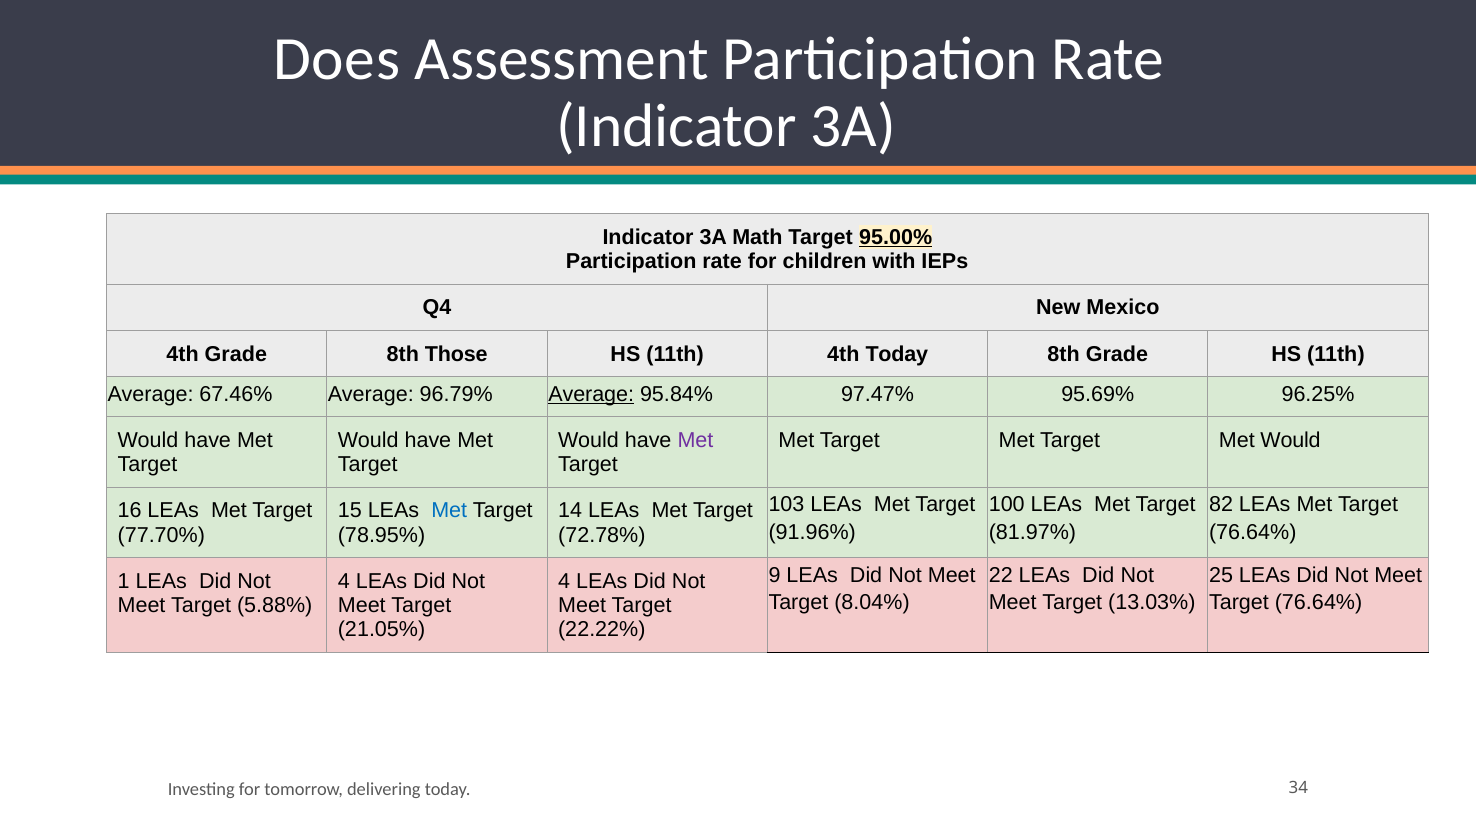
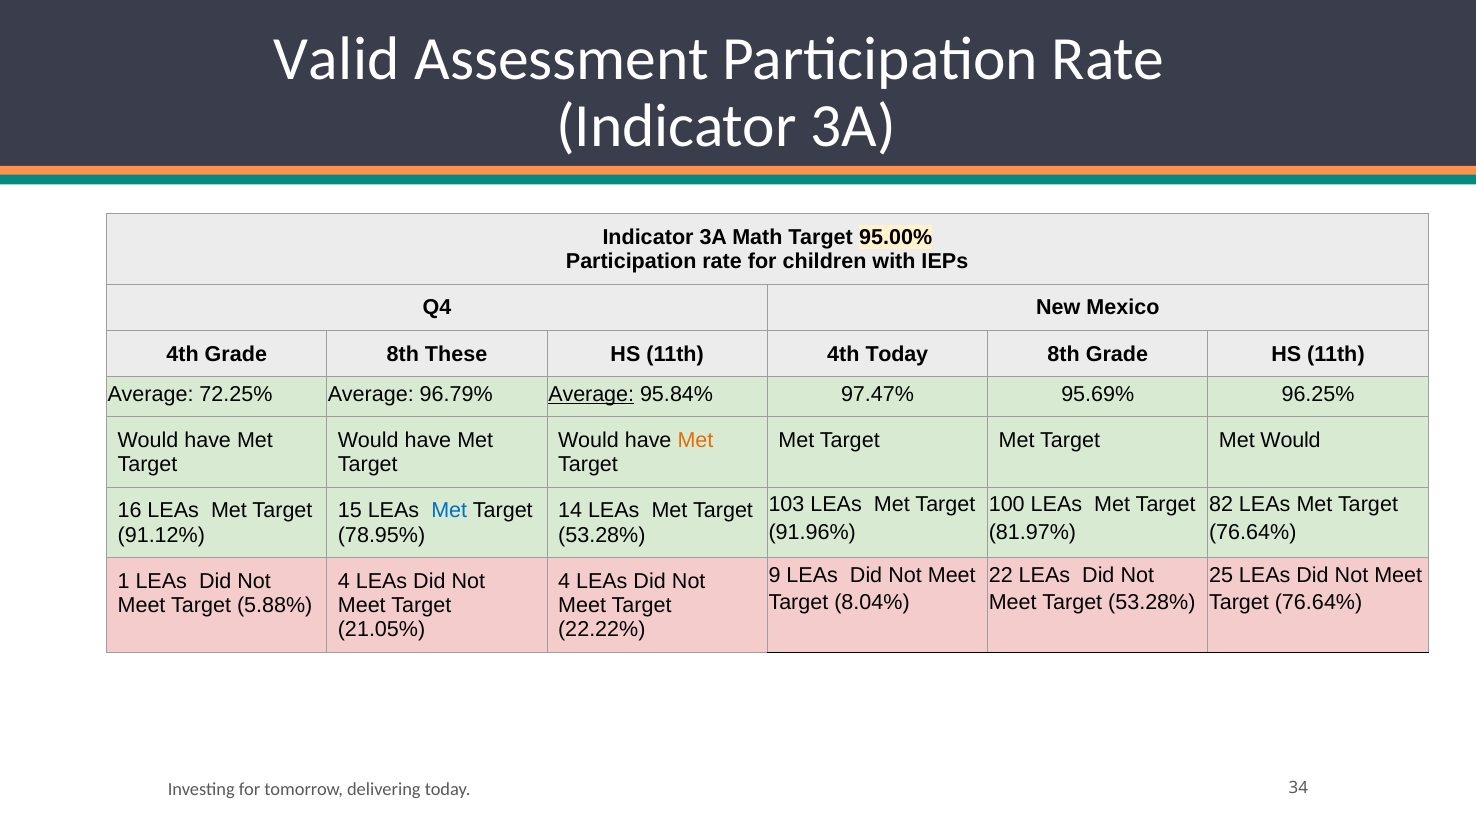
Does: Does -> Valid (337, 59)
95.00% underline: present -> none (896, 237)
Those: Those -> These (456, 354)
67.46%: 67.46% -> 72.25% (236, 394)
Met colour: purple -> orange (695, 440)
77.70%: 77.70% -> 91.12% (161, 535)
72.78%: 72.78% -> 53.28% (602, 535)
Meet Target 13.03%: 13.03% -> 53.28% (1152, 603)
